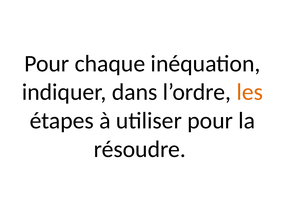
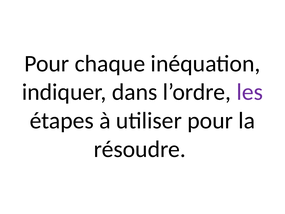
les colour: orange -> purple (250, 92)
